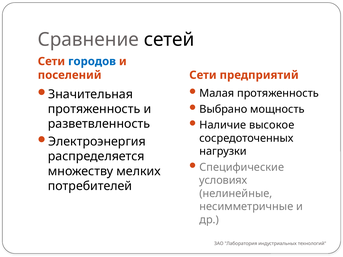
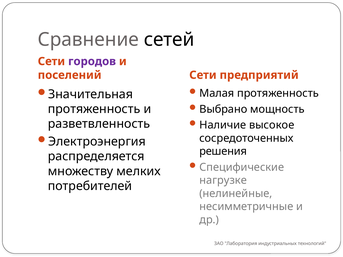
городов colour: blue -> purple (92, 61)
нагрузки: нагрузки -> решения (223, 151)
условиях: условиях -> нагрузке (223, 180)
